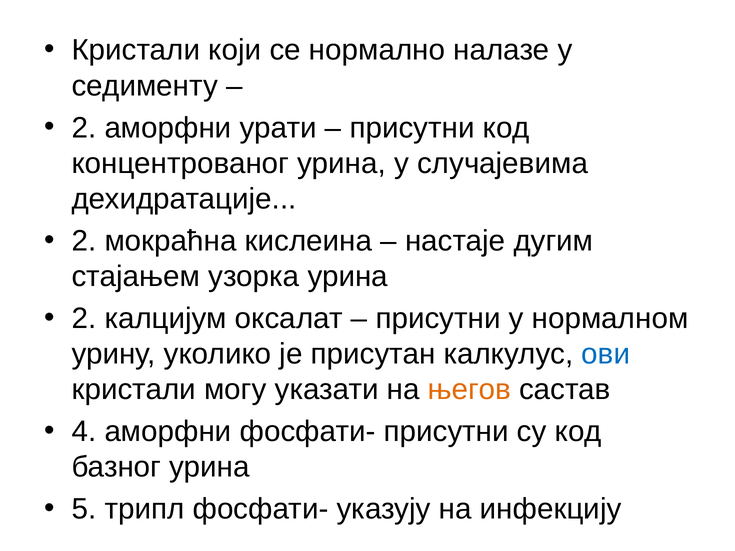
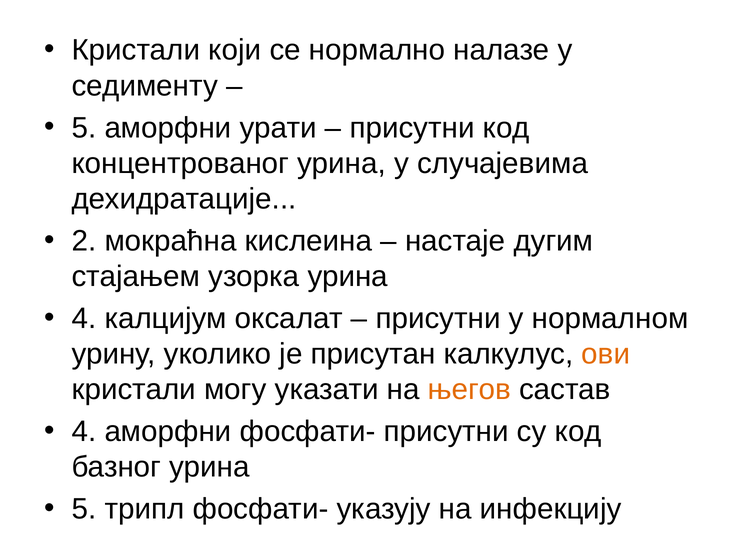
2: 2 -> 5 (84, 128)
2: 2 -> 4 (84, 319)
ови colour: blue -> orange (606, 354)
